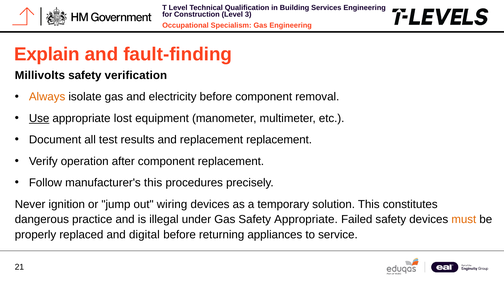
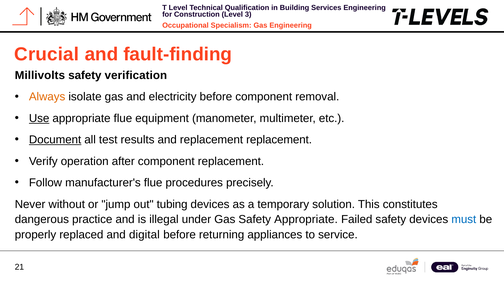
Explain: Explain -> Crucial (47, 54)
appropriate lost: lost -> flue (123, 118)
Document underline: none -> present (55, 140)
manufacturer's this: this -> flue (153, 183)
ignition: ignition -> without (67, 204)
wiring: wiring -> tubing (172, 204)
must colour: orange -> blue (464, 219)
